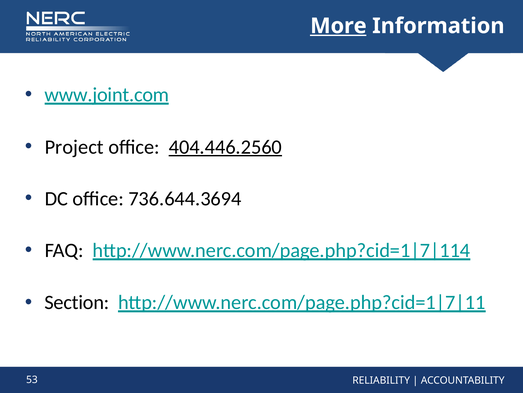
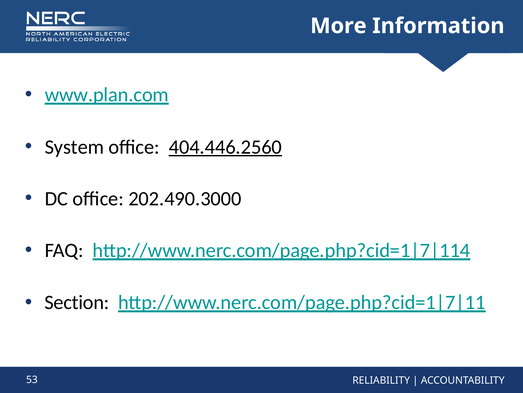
More underline: present -> none (338, 26)
www.joint.com: www.joint.com -> www.plan.com (107, 95)
Project: Project -> System (74, 147)
736.644.3694: 736.644.3694 -> 202.490.3000 (185, 198)
